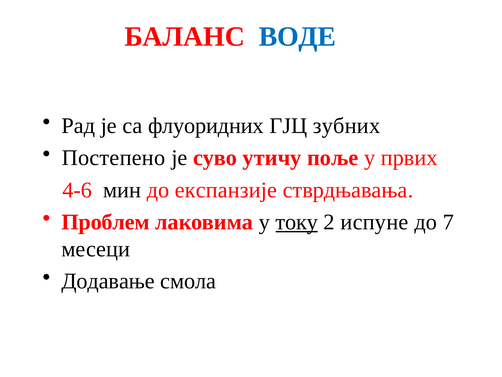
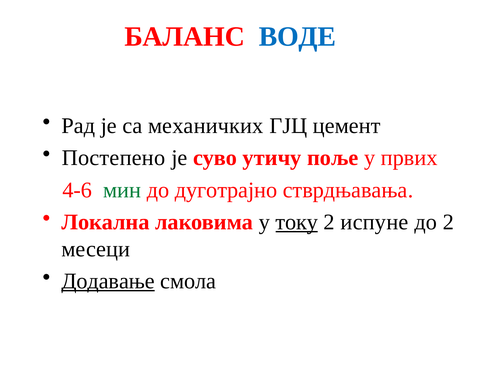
флуоридних: флуоридних -> механичких (206, 126)
зубних: зубних -> цемент (347, 126)
мин colour: black -> green (122, 190)
експанзије: експанзије -> дуготрајно (226, 190)
Проблем: Проблем -> Локална (105, 222)
до 7: 7 -> 2 (448, 222)
Додавање underline: none -> present (108, 281)
